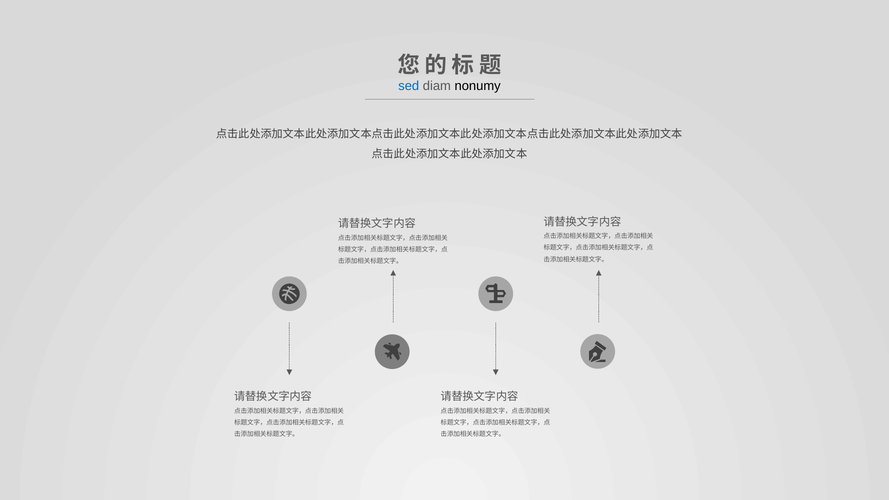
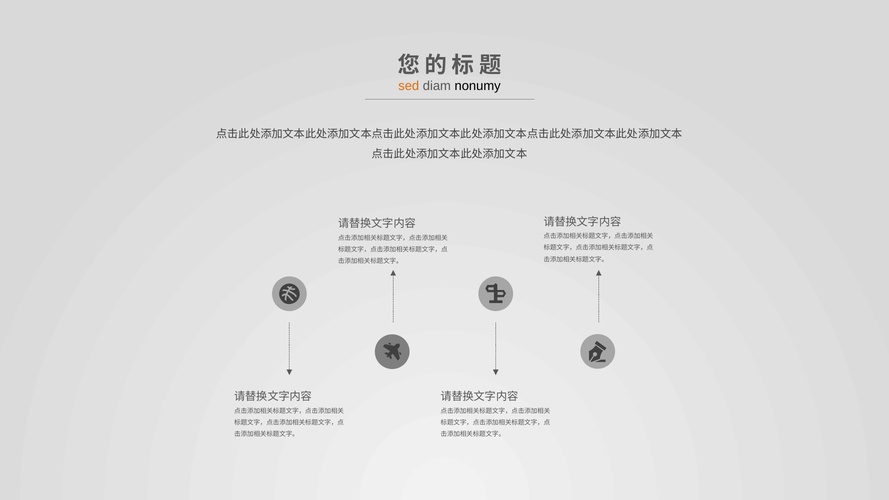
sed colour: blue -> orange (409, 86)
